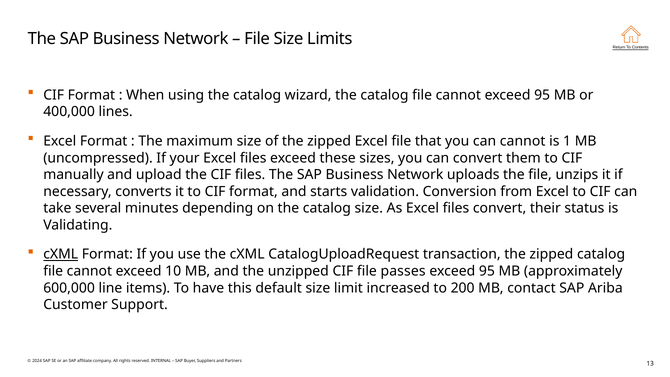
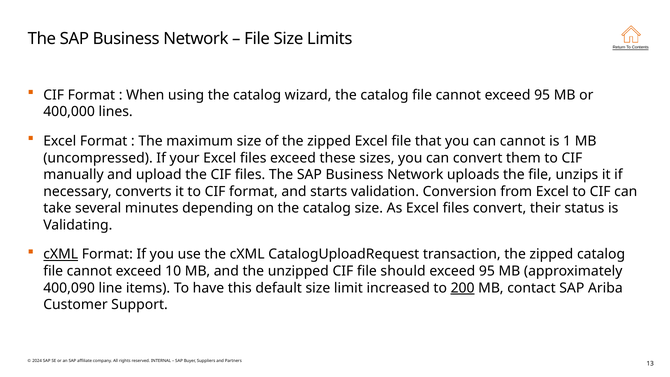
passes: passes -> should (403, 271)
600,000: 600,000 -> 400,090 (69, 288)
200 underline: none -> present (463, 288)
